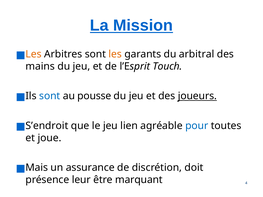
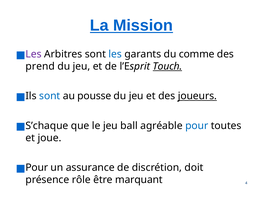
Les colour: orange -> purple (34, 54)
les colour: orange -> blue (115, 54)
arbitral: arbitral -> comme (197, 54)
mains: mains -> prend (40, 66)
Touch underline: none -> present (167, 66)
S’endroit: S’endroit -> S’chaque (47, 126)
lien: lien -> ball (129, 126)
Mais: Mais -> Pour (37, 168)
leur: leur -> rôle (81, 180)
